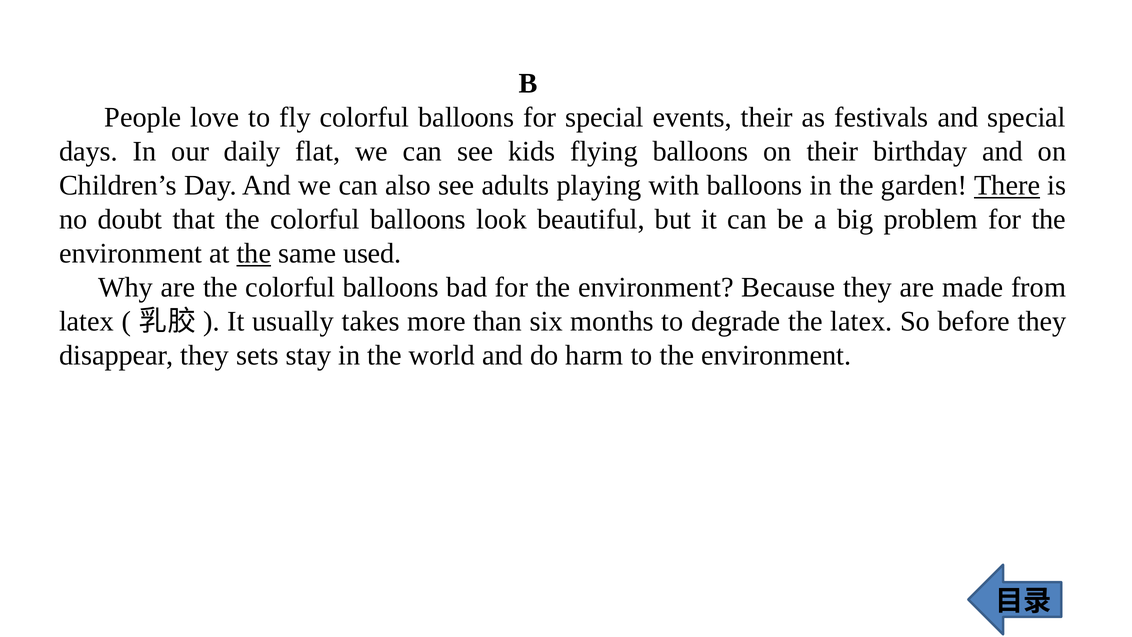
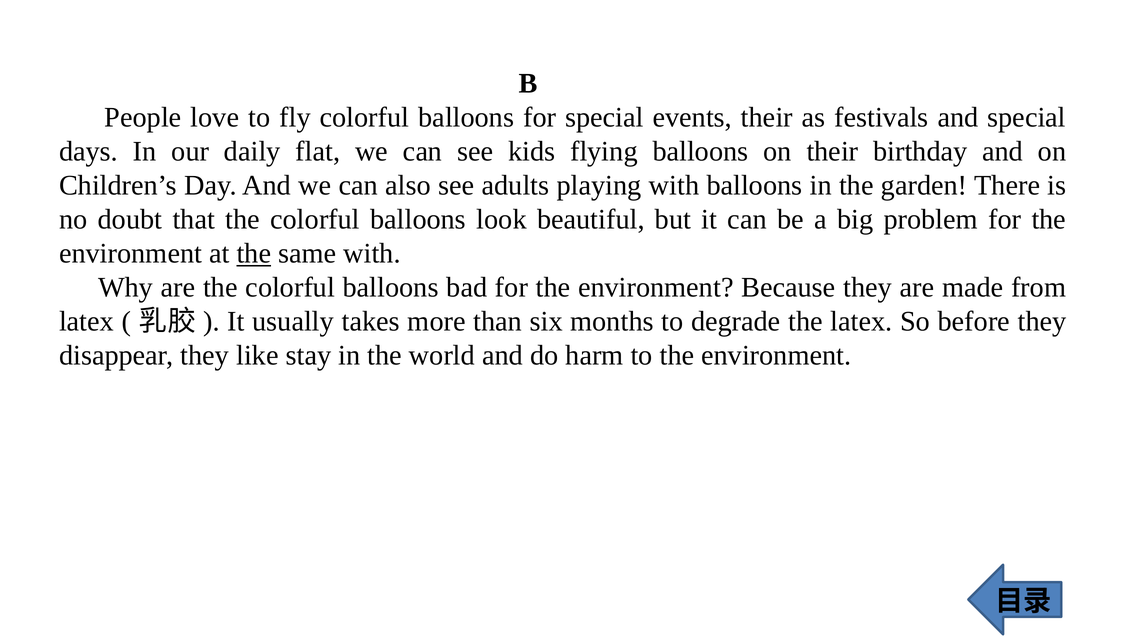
There underline: present -> none (1007, 185)
same used: used -> with (372, 253)
sets: sets -> like (257, 355)
